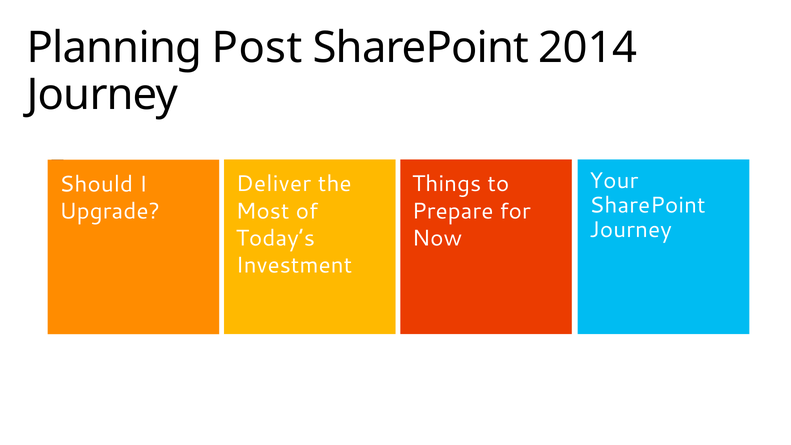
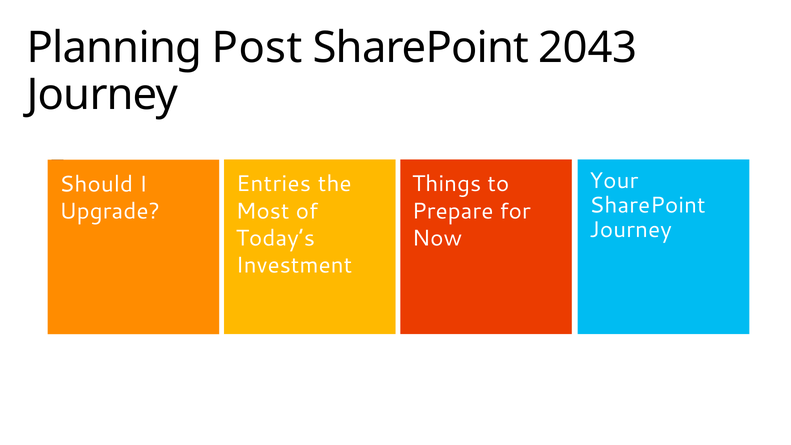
2014: 2014 -> 2043 (588, 48)
Deliver: Deliver -> Entries (274, 184)
